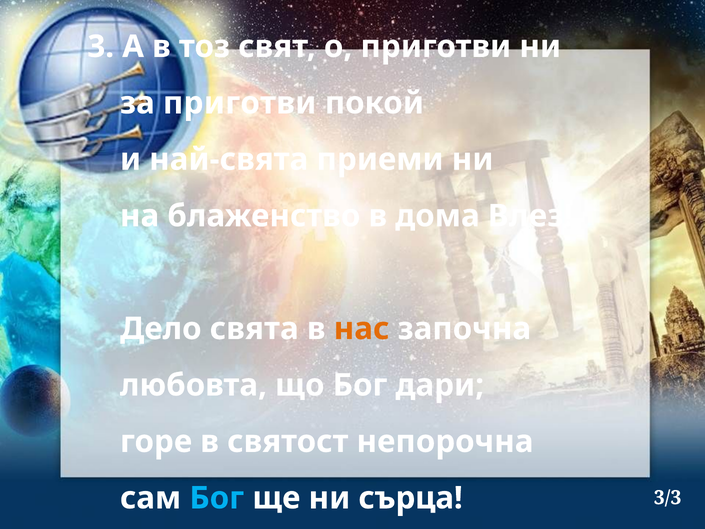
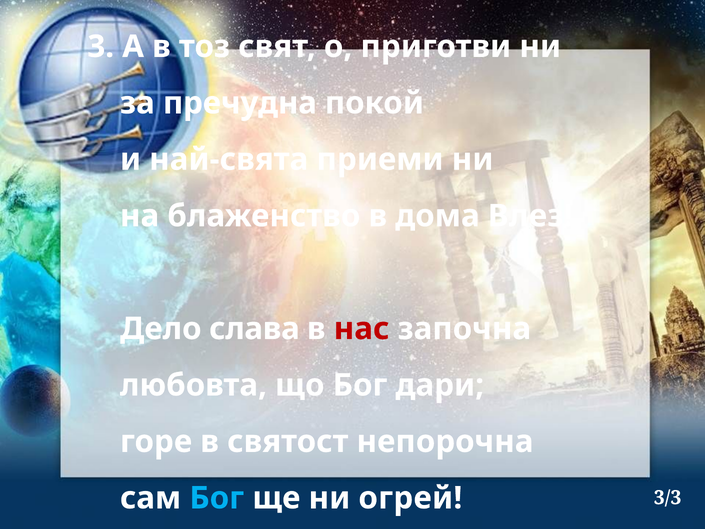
за приготви: приготви -> пречудна (240, 103)
свята: свята -> слава (254, 329)
нас colour: orange -> red (362, 329)
сърца: сърца -> огрей (410, 498)
